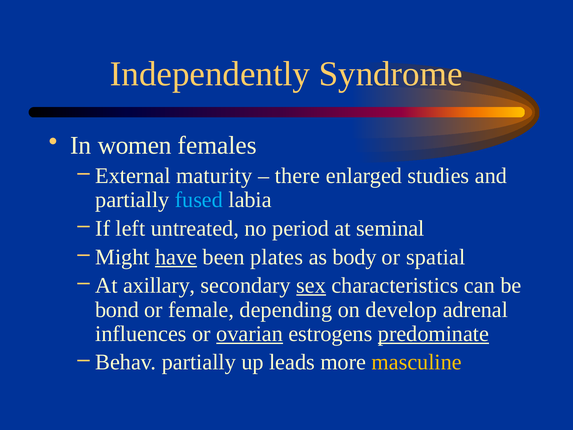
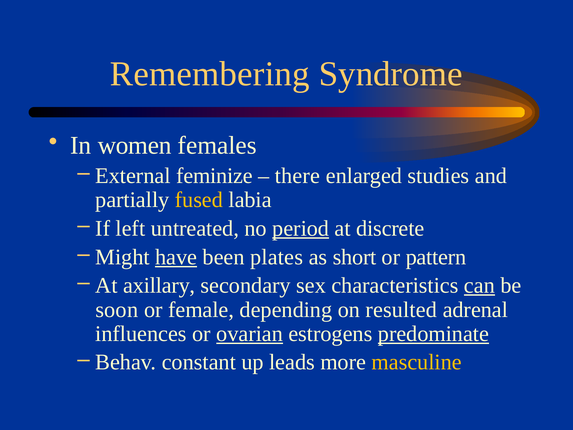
Independently: Independently -> Remembering (210, 74)
maturity: maturity -> feminize (214, 176)
fused colour: light blue -> yellow (199, 200)
period underline: none -> present (301, 228)
seminal: seminal -> discrete (390, 228)
body: body -> short (355, 257)
spatial: spatial -> pattern (436, 257)
sex underline: present -> none (311, 285)
can underline: none -> present (479, 285)
bond: bond -> soon (117, 309)
develop: develop -> resulted (401, 309)
Behav partially: partially -> constant (199, 362)
